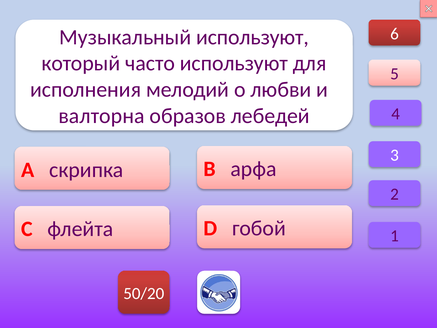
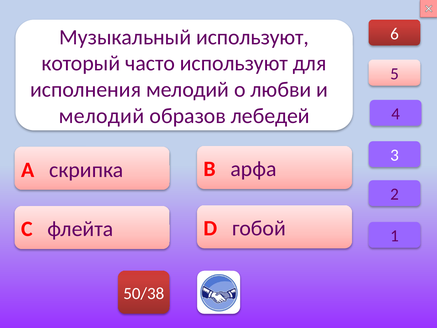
валторна: валторна -> мелодий (101, 116)
50/20: 50/20 -> 50/38 (144, 293)
